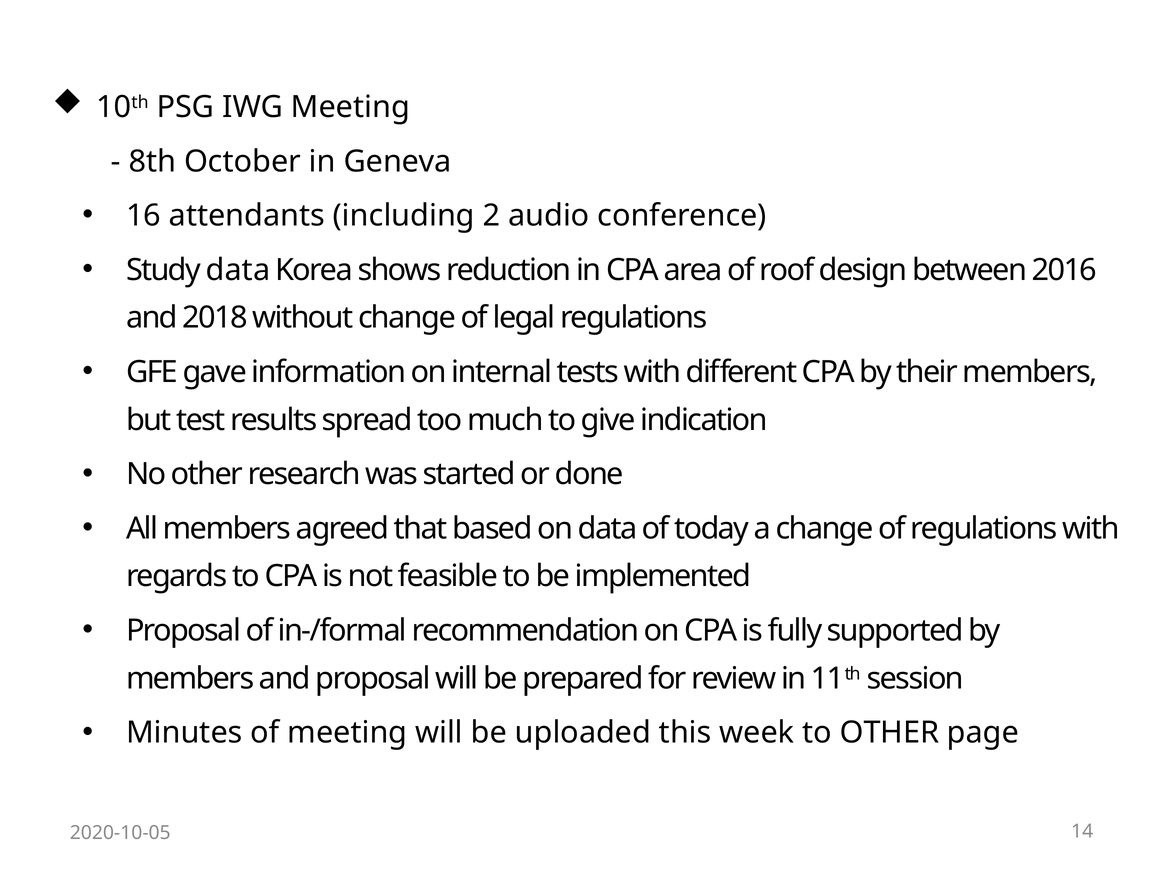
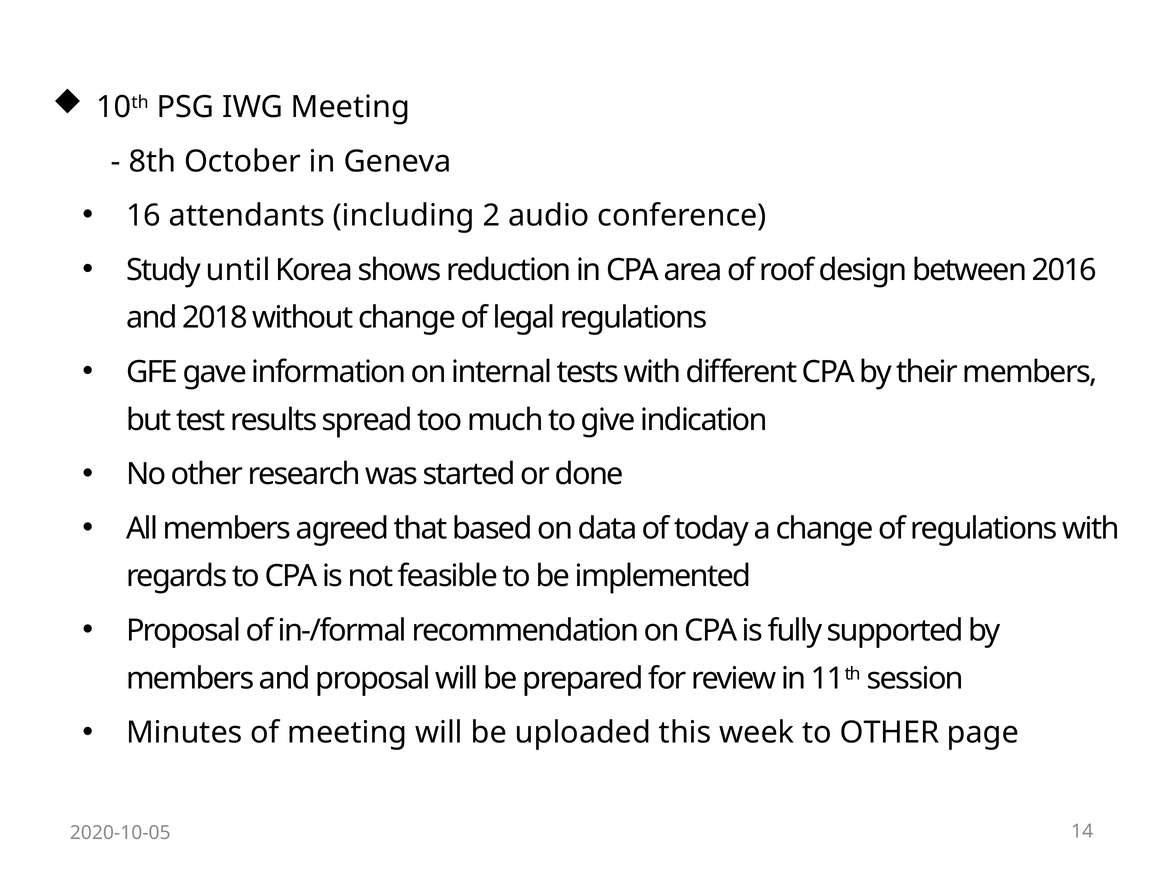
Study data: data -> until (238, 270)
